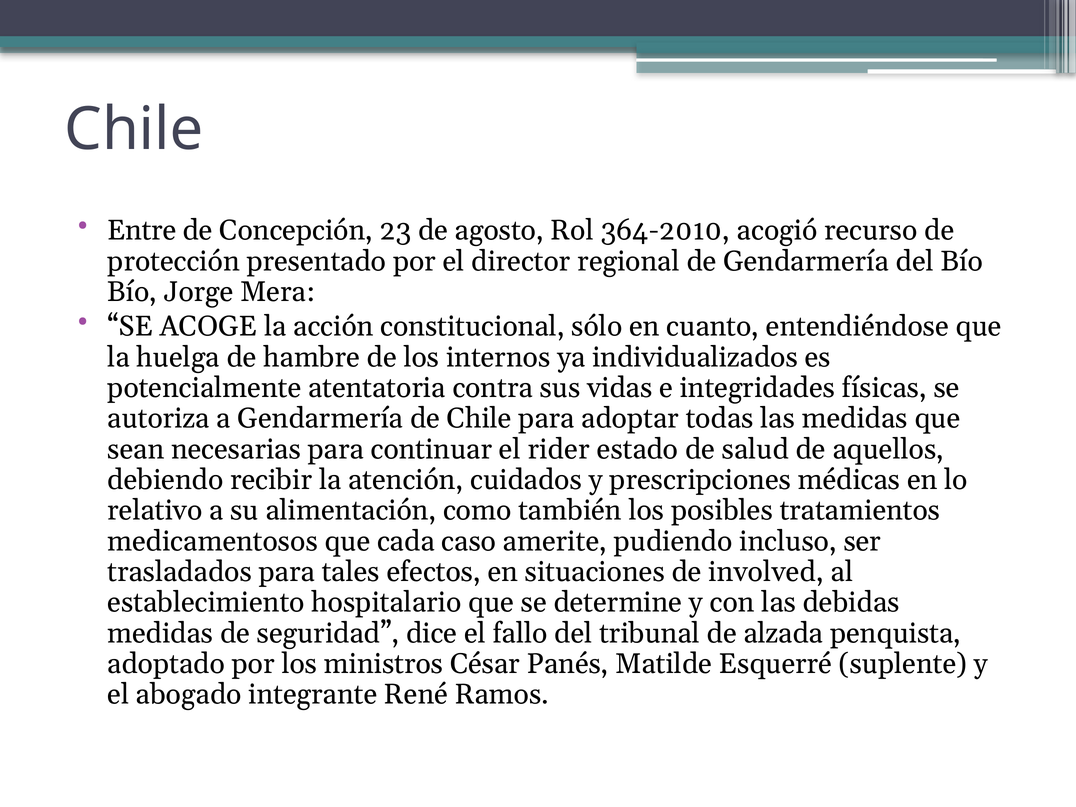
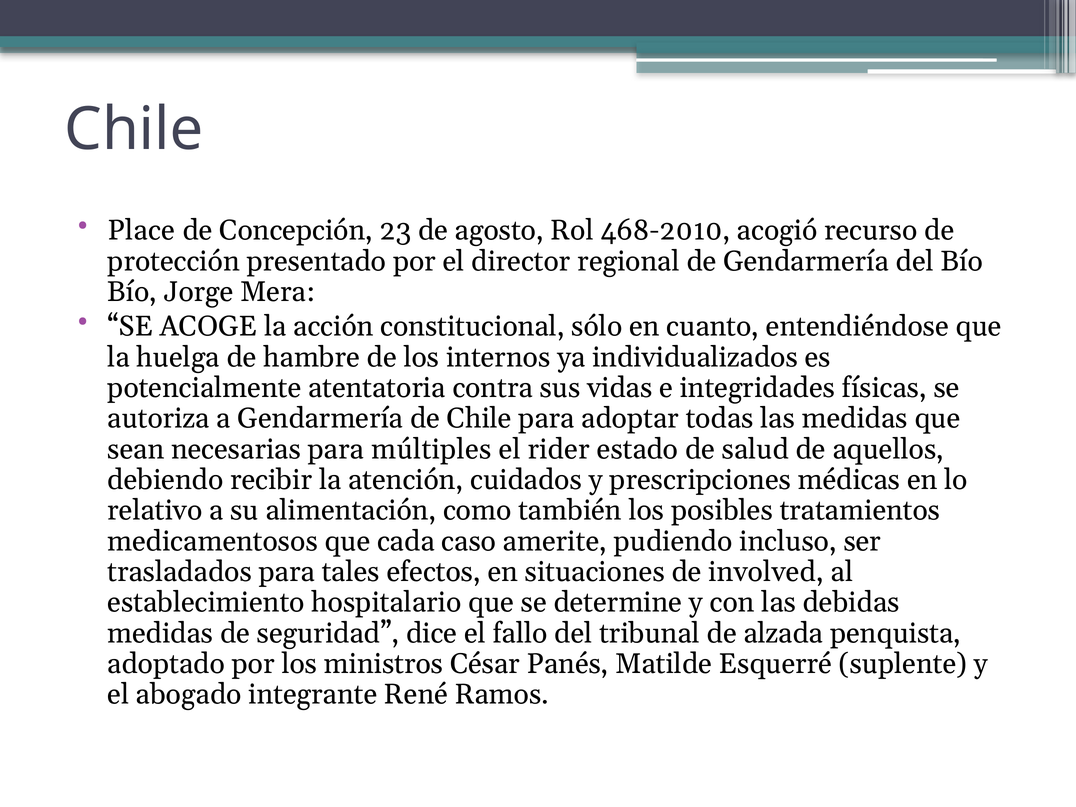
Entre: Entre -> Place (141, 231)
364-2010: 364-2010 -> 468-2010 (665, 231)
continuar: continuar -> múltiples (431, 449)
